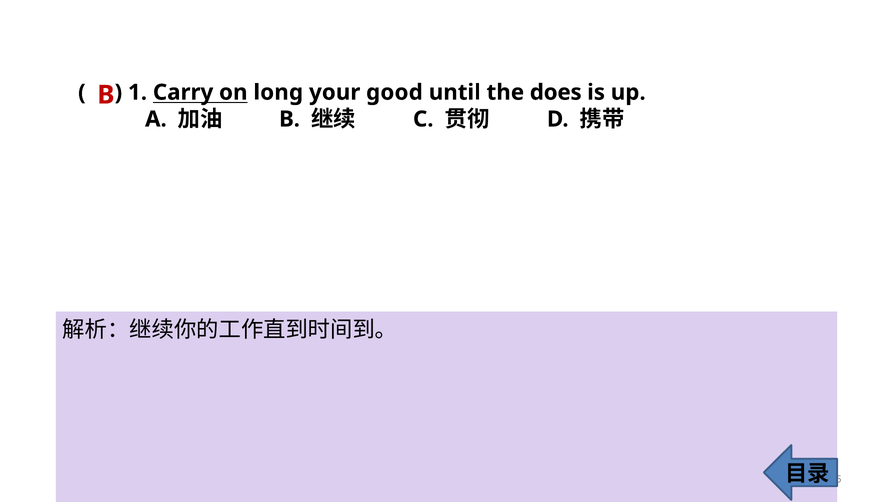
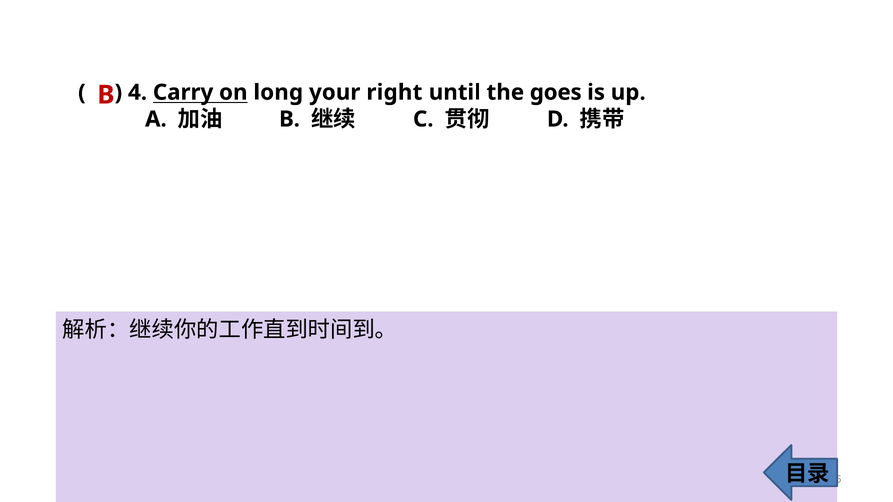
1: 1 -> 4 (138, 92)
good: good -> right (394, 92)
does: does -> goes (556, 92)
